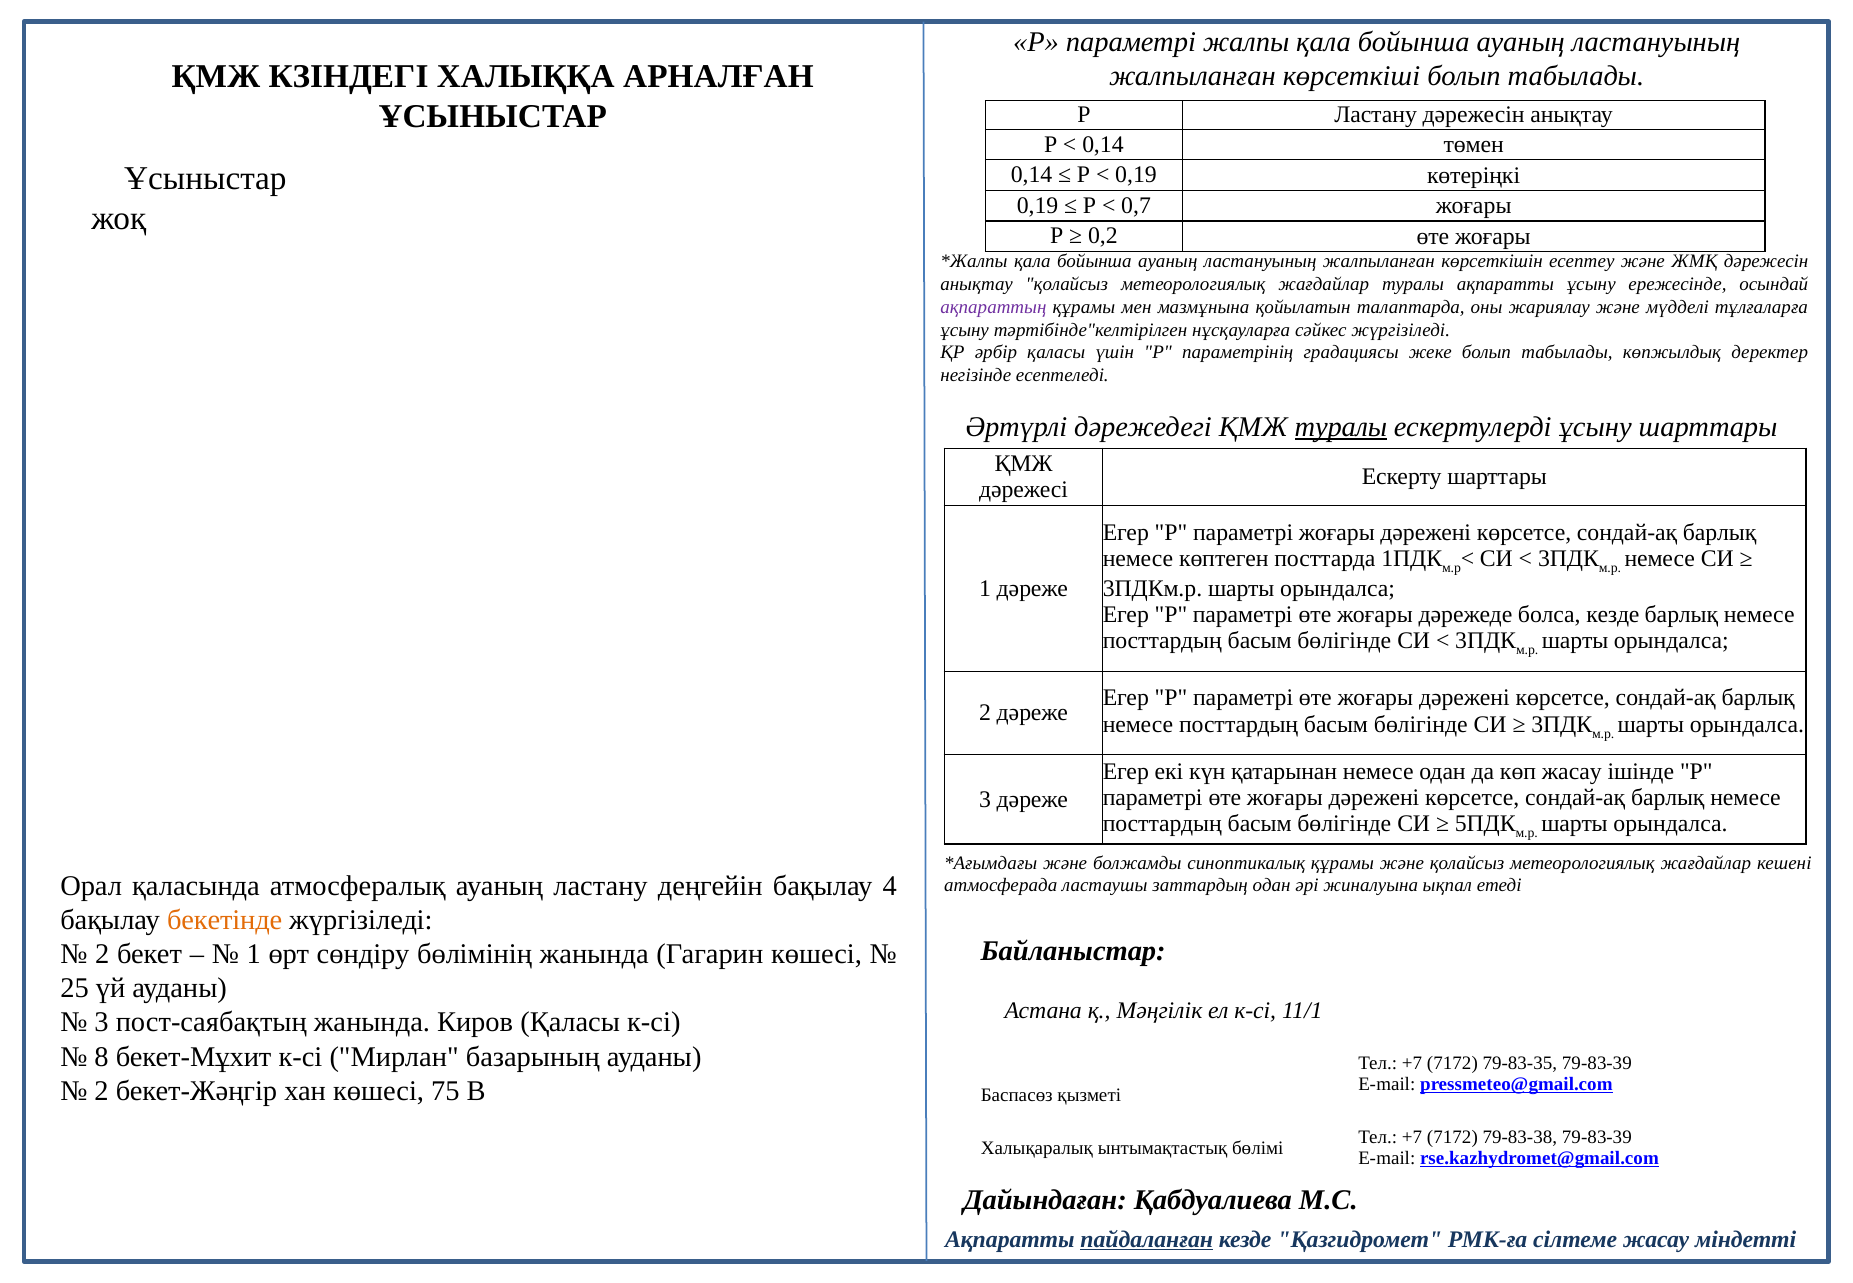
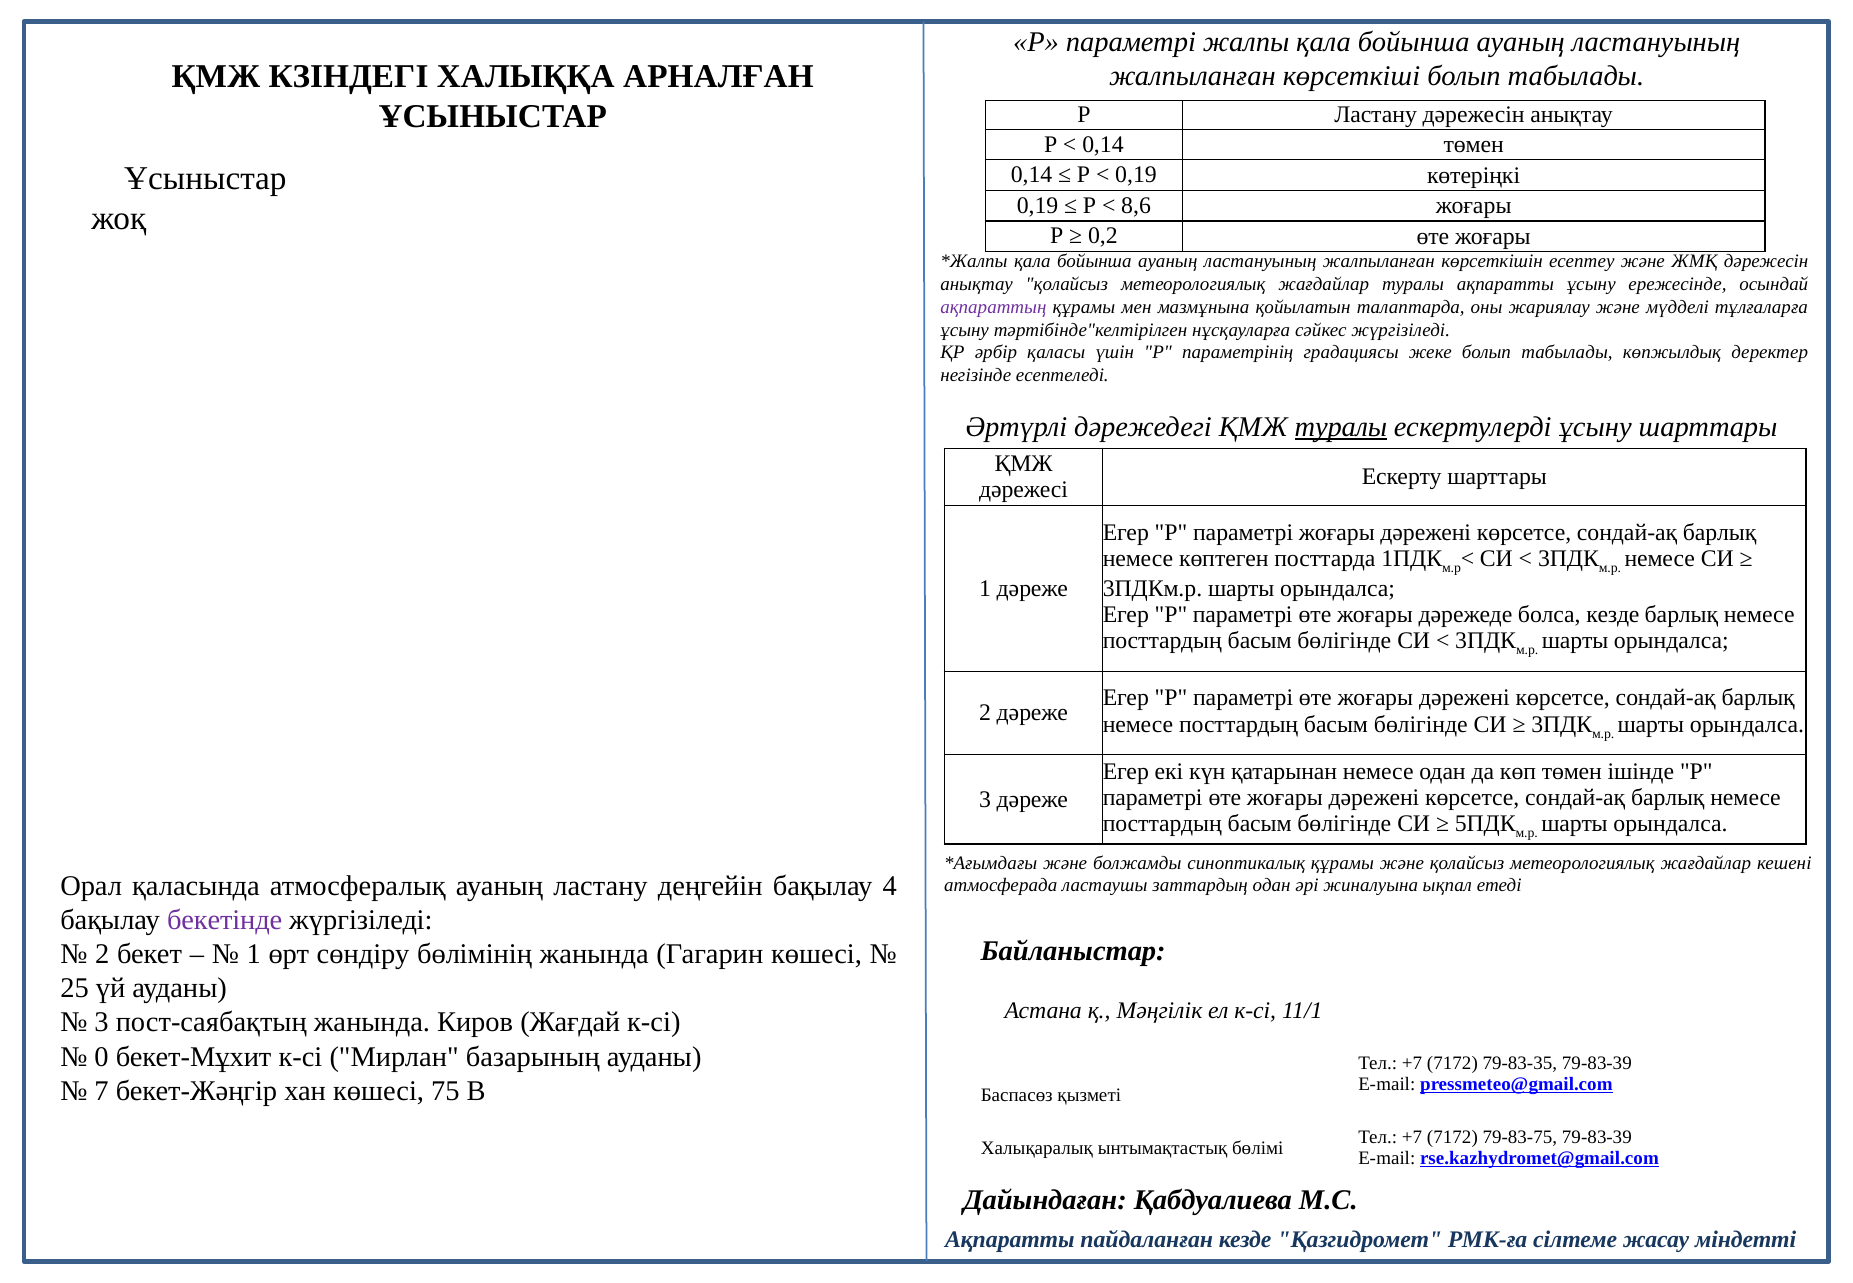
0,7: 0,7 -> 8,6 (1136, 205)
көп жасау: жасау -> төмен (1572, 771)
бекетінде colour: orange -> purple (225, 920)
Киров Қаласы: Қаласы -> Жағдай (570, 1022)
8: 8 -> 0 (102, 1057)
2: 2 -> 7 (102, 1091)
79-83-38: 79-83-38 -> 79-83-75 (1520, 1137)
пайдаланған underline: present -> none (1147, 1239)
